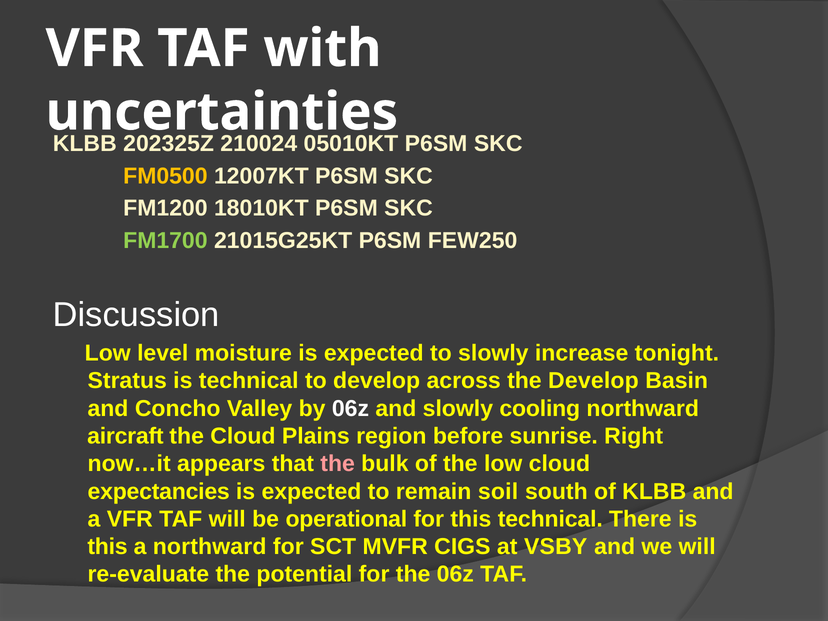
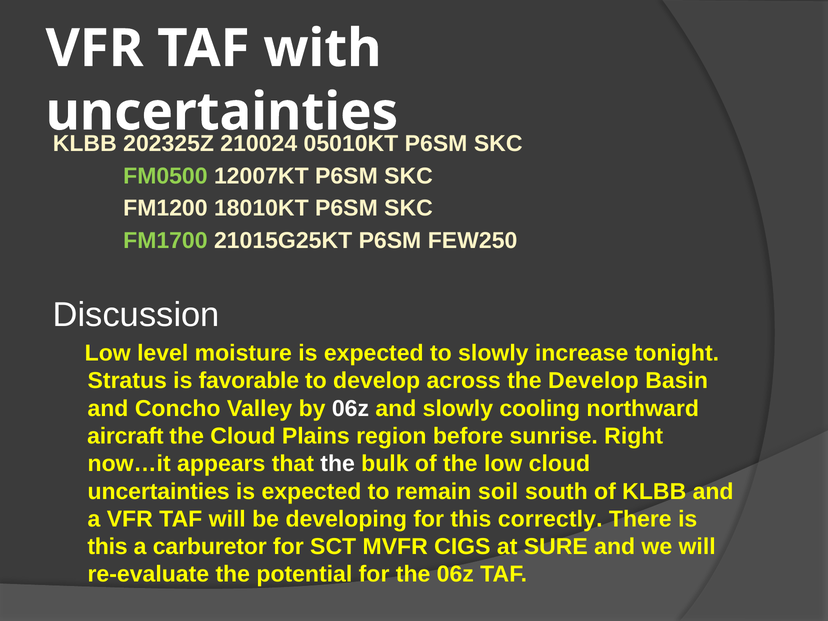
FM0500 colour: yellow -> light green (165, 176)
is technical: technical -> favorable (249, 381)
the colour: pink -> white (338, 464)
expectancies: expectancies -> uncertainties (159, 491)
operational: operational -> developing (346, 519)
this technical: technical -> correctly (550, 519)
a northward: northward -> carburetor (210, 547)
VSBY: VSBY -> SURE (556, 547)
